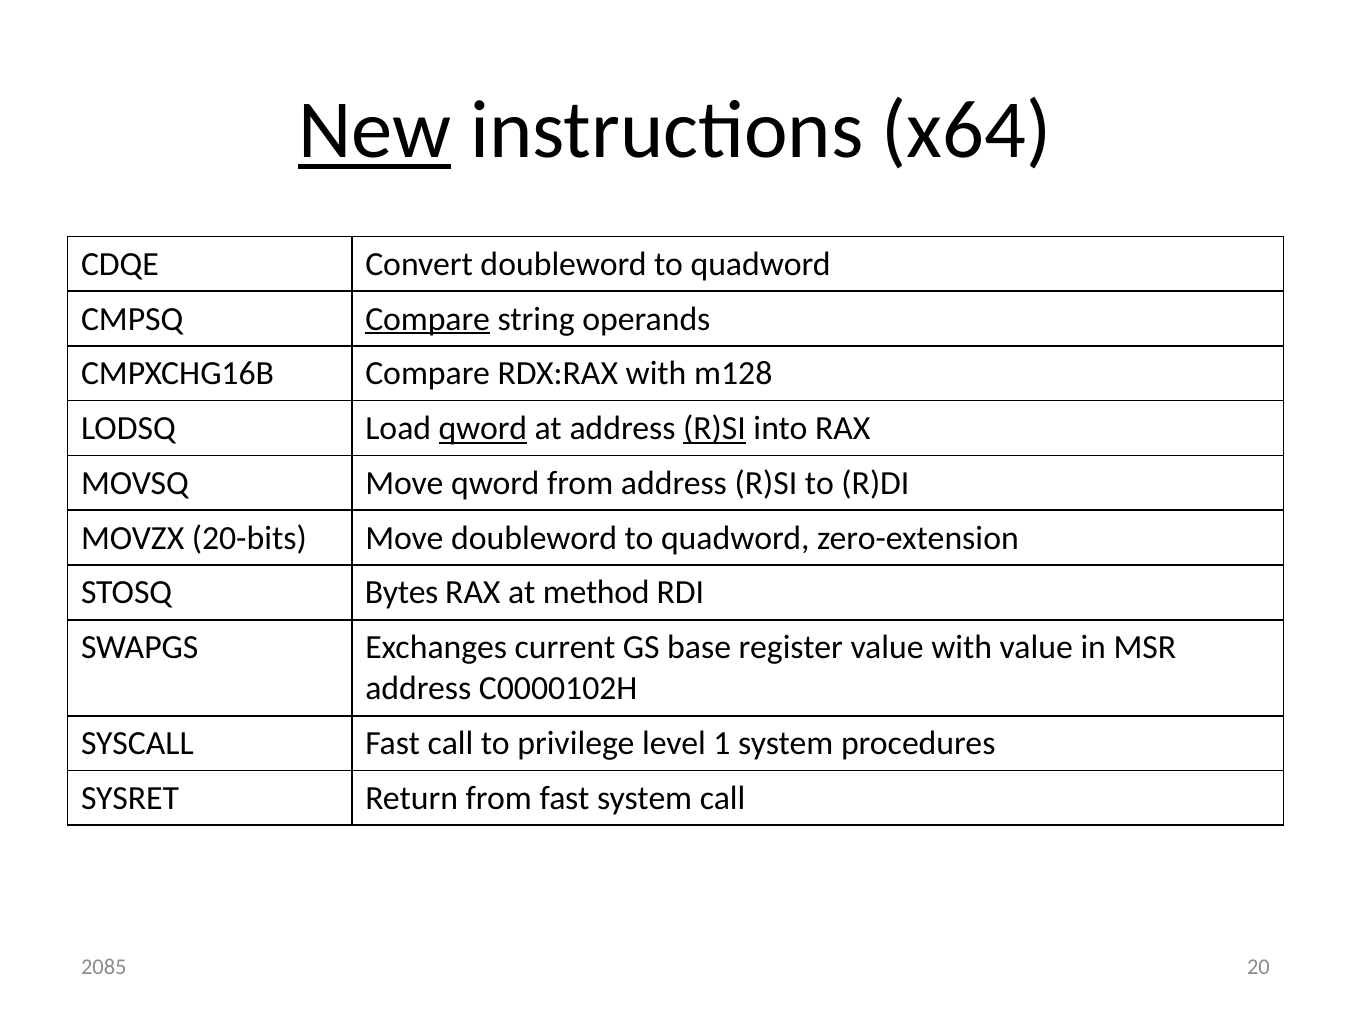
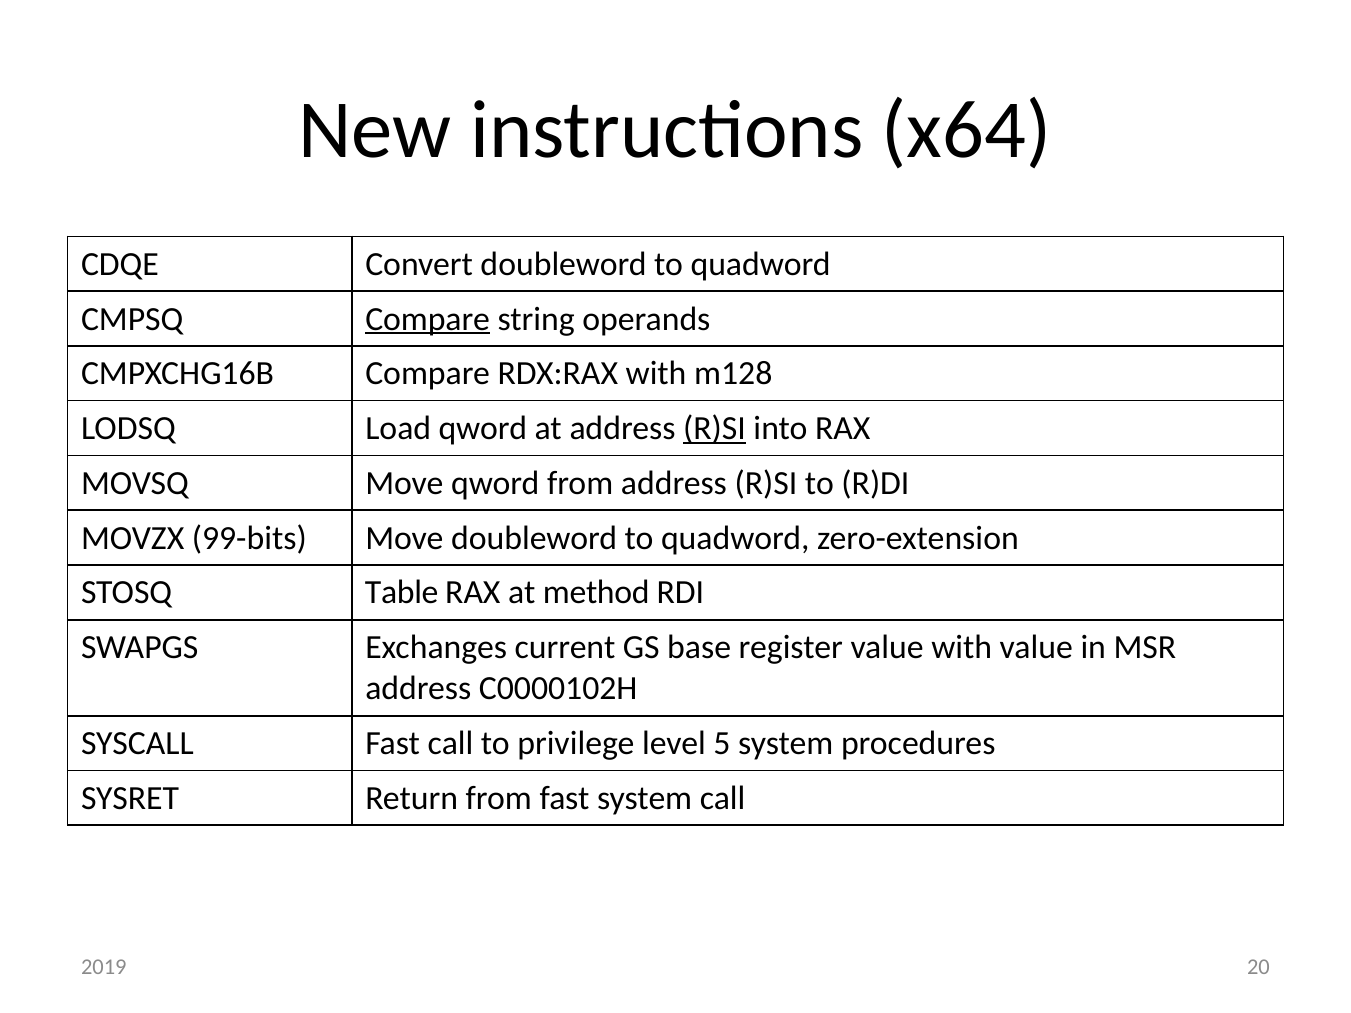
New underline: present -> none (375, 131)
qword underline: present -> none (483, 429)
20-bits: 20-bits -> 99-bits (249, 538)
Bytes: Bytes -> Table (402, 593)
1: 1 -> 5 (722, 744)
2085: 2085 -> 2019 (104, 968)
